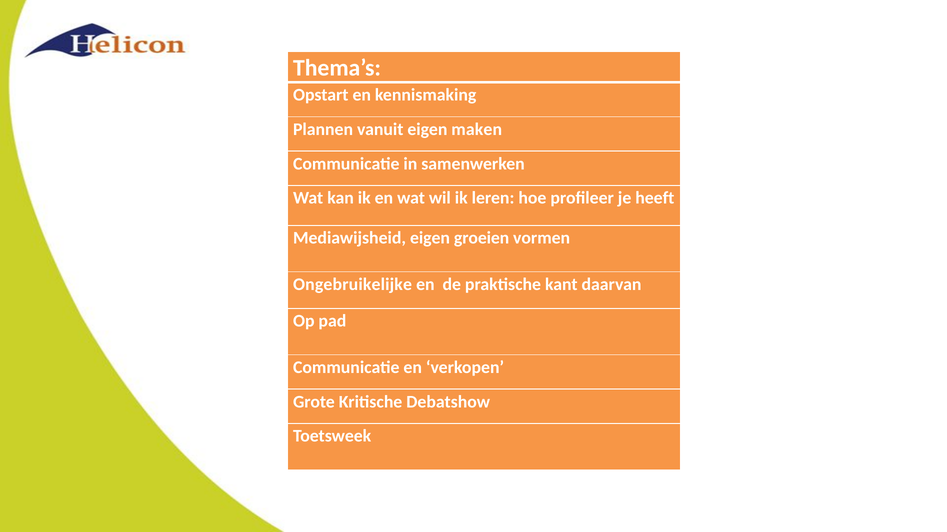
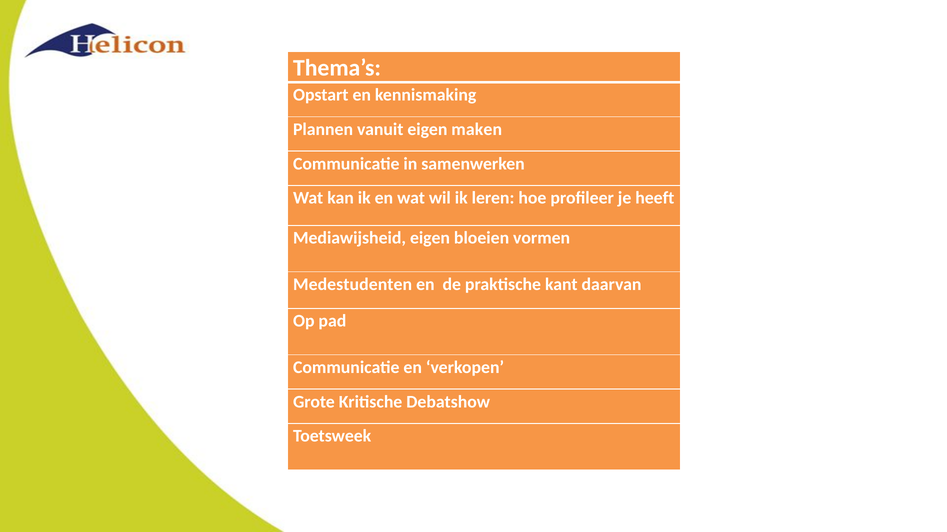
groeien: groeien -> bloeien (482, 238)
Ongebruikelijke: Ongebruikelijke -> Medestudenten (353, 285)
